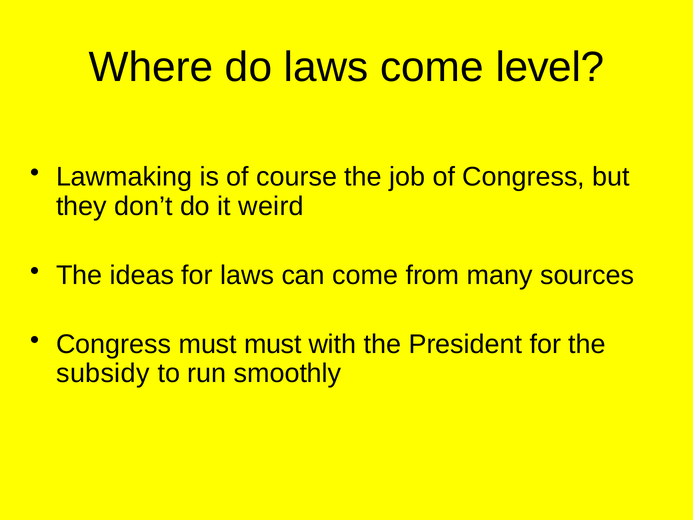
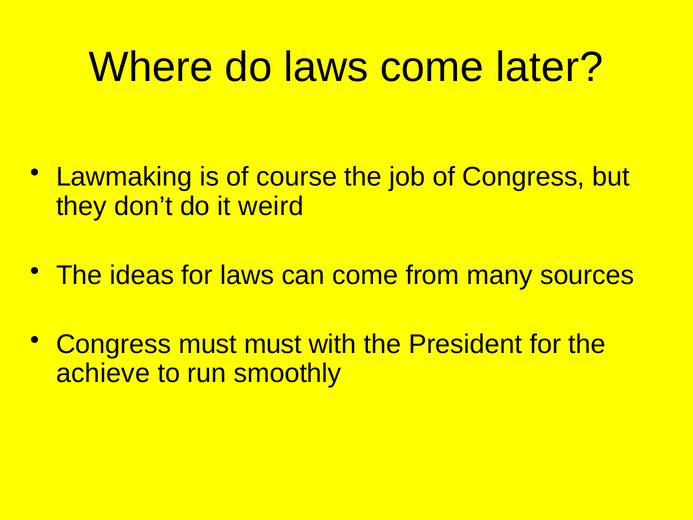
level: level -> later (549, 67)
subsidy: subsidy -> achieve (103, 373)
